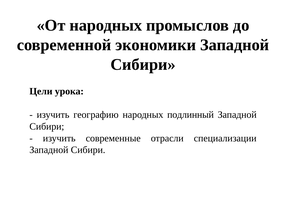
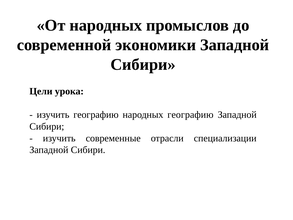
народных подлинный: подлинный -> географию (190, 115)
